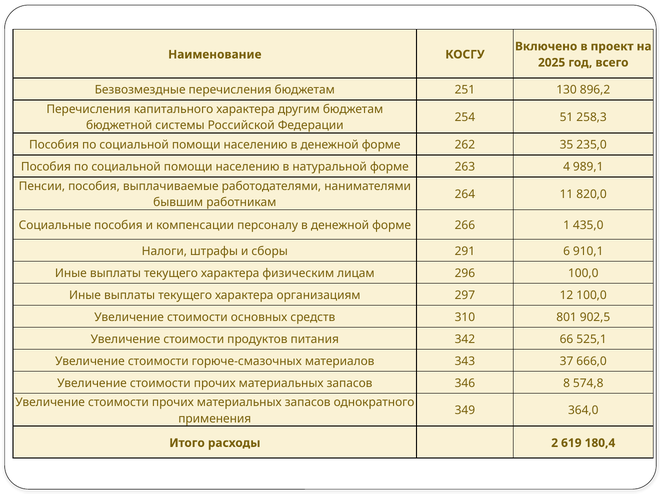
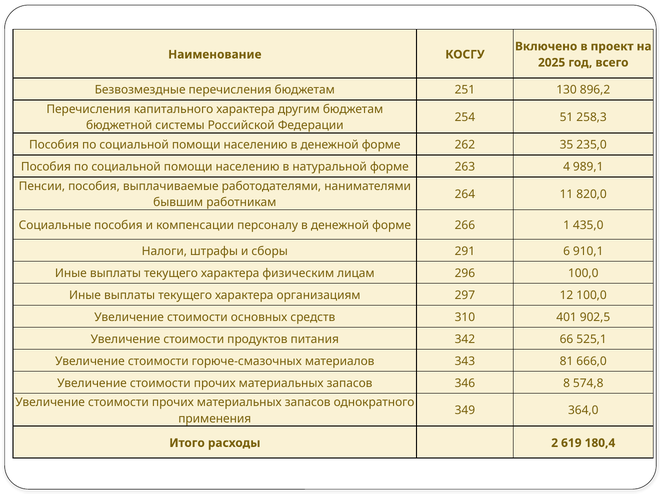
801: 801 -> 401 (567, 317)
37: 37 -> 81 (567, 361)
